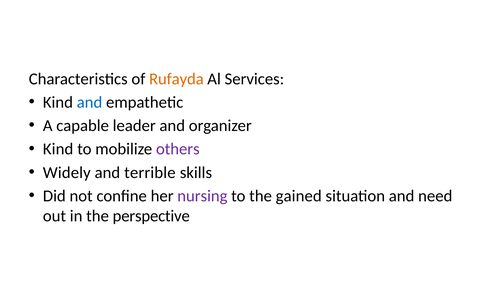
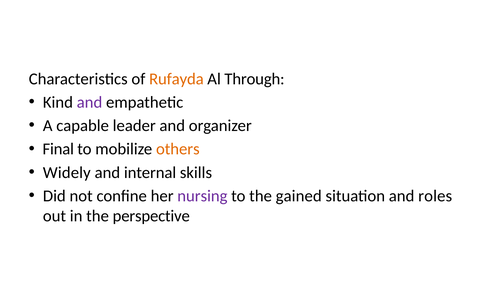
Services: Services -> Through (254, 79)
and colour: blue -> purple (89, 102)
Kind: Kind -> Final (58, 149)
others colour: purple -> orange (178, 149)
terrible: terrible -> internal (150, 172)
need: need -> roles (435, 196)
